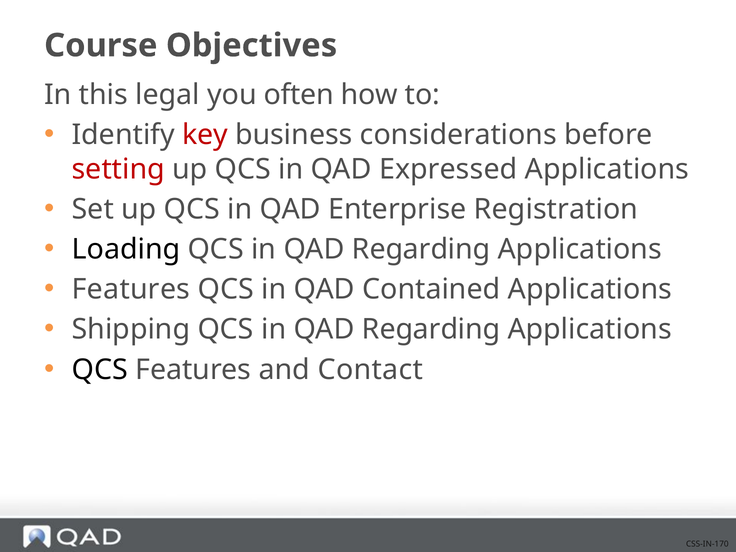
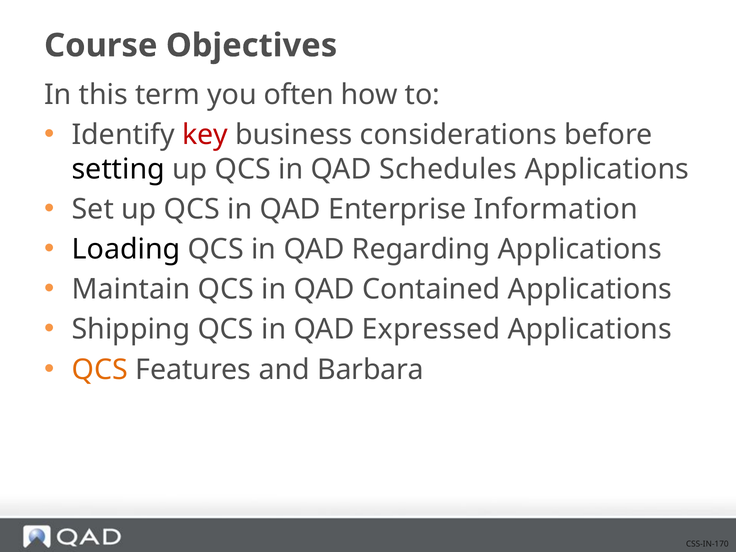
legal: legal -> term (168, 95)
setting colour: red -> black (118, 169)
Expressed: Expressed -> Schedules (448, 169)
Registration: Registration -> Information (556, 209)
Features: Features -> Maintain (131, 289)
Regarding: Regarding -> Expressed (431, 330)
QCS colour: black -> orange (100, 370)
Contact: Contact -> Barbara (371, 370)
